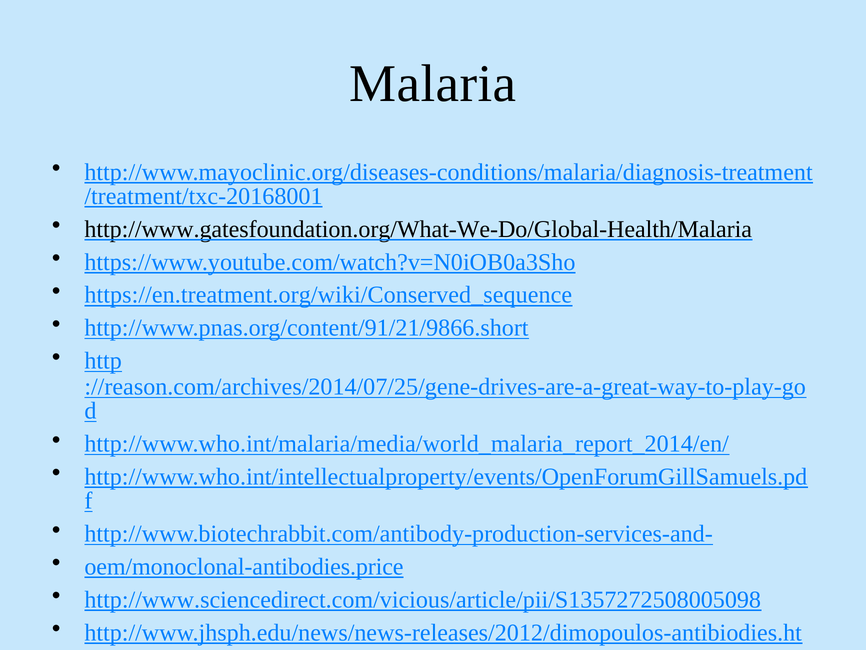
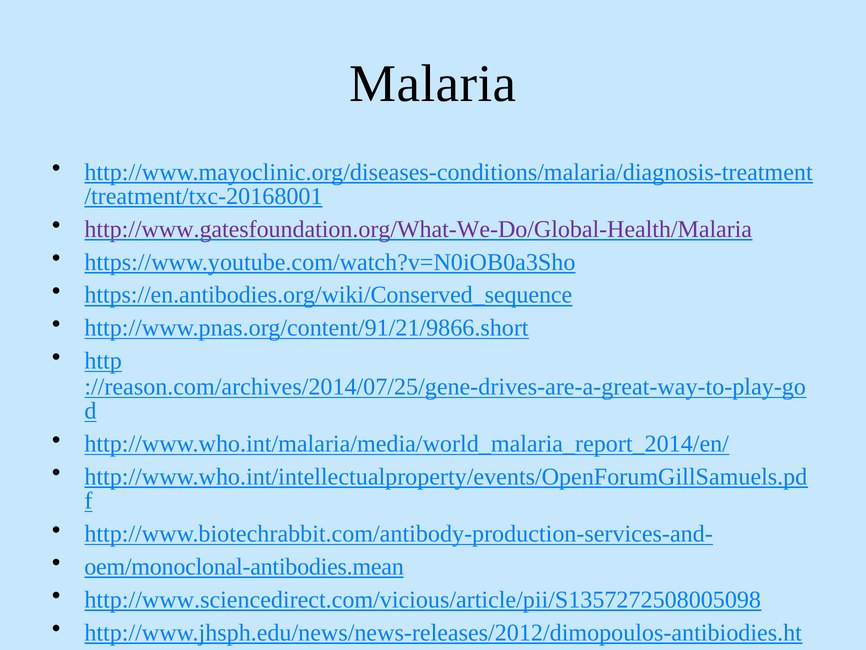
http://www.gatesfoundation.org/What-We-Do/Global-Health/Malaria colour: black -> purple (418, 229)
https://en.treatment.org/wiki/Conserved_sequence: https://en.treatment.org/wiki/Conserved_sequence -> https://en.antibodies.org/wiki/Conserved_sequence (328, 295)
oem/monoclonal-antibodies.price: oem/monoclonal-antibodies.price -> oem/monoclonal-antibodies.mean (244, 566)
